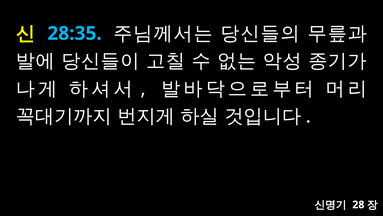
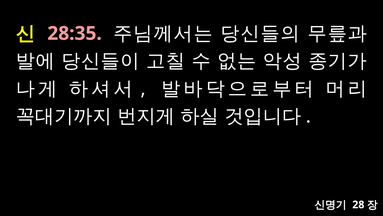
28:35 colour: light blue -> pink (75, 33)
